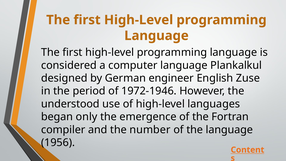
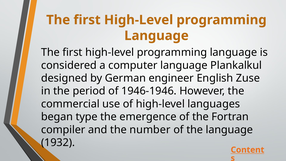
1972-1946: 1972-1946 -> 1946-1946 (149, 91)
understood: understood -> commercial (70, 104)
only: only -> type (87, 117)
1956: 1956 -> 1932 (58, 142)
